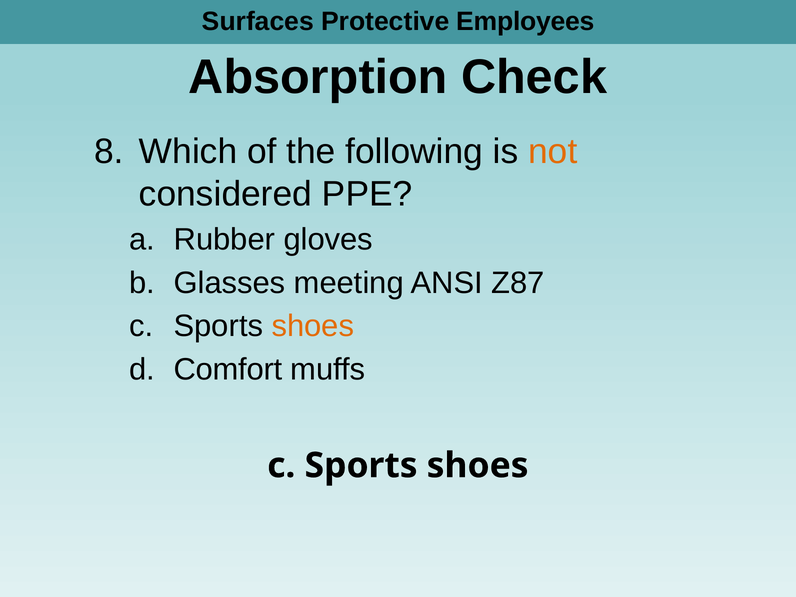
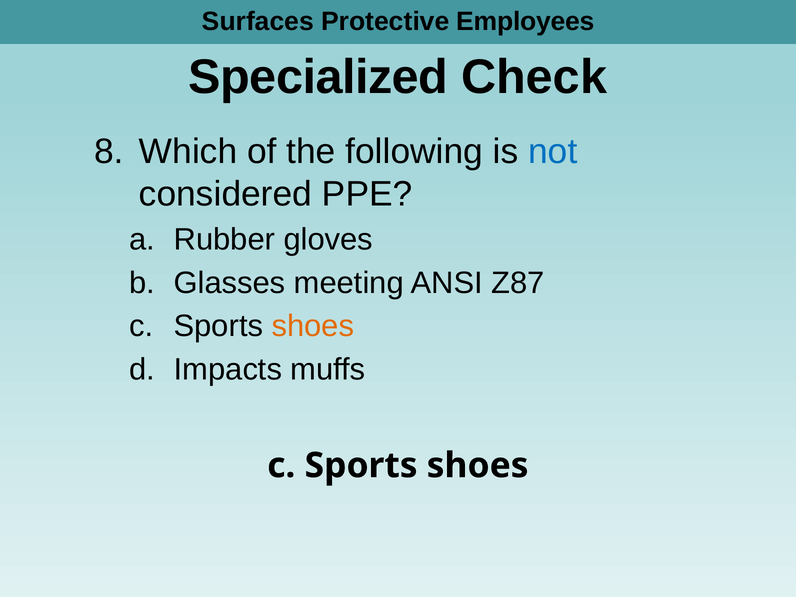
Absorption: Absorption -> Specialized (318, 77)
not colour: orange -> blue (553, 151)
Comfort: Comfort -> Impacts (228, 369)
